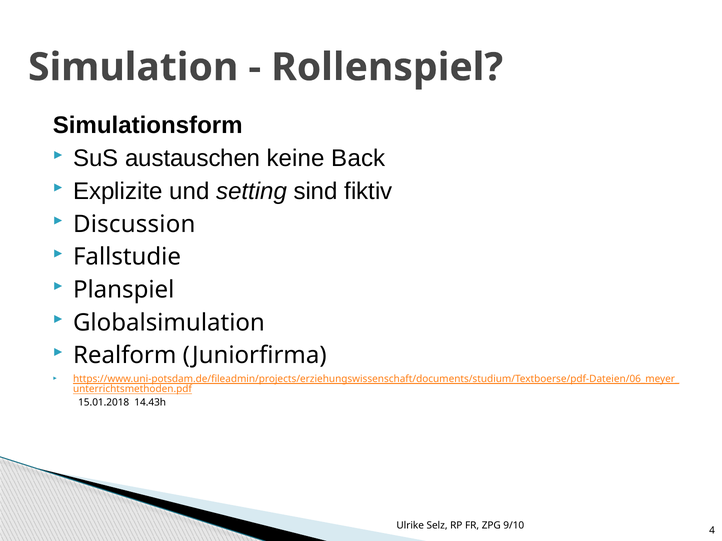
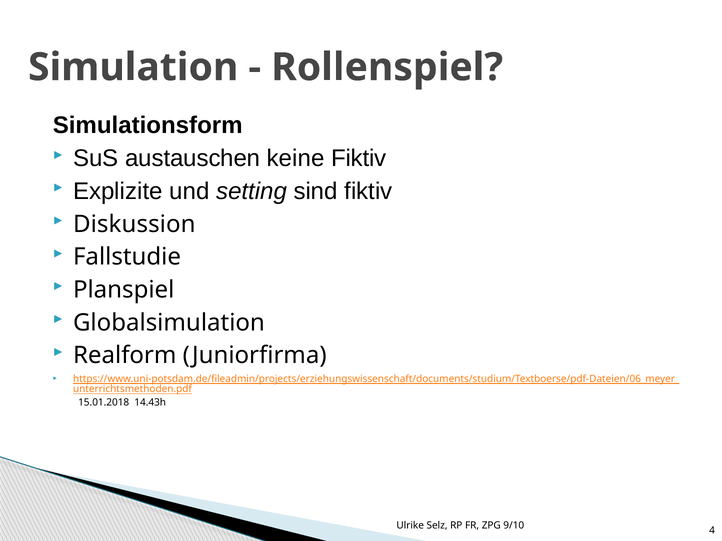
keine Back: Back -> Fiktiv (359, 159)
Discussion: Discussion -> Diskussion (134, 224)
